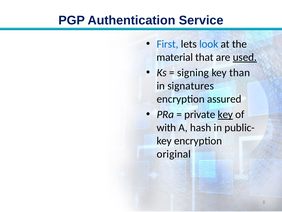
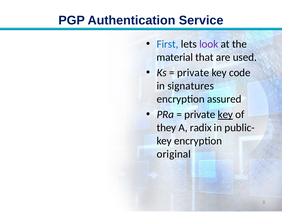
look colour: blue -> purple (209, 44)
used underline: present -> none (245, 57)
signing: signing -> private (193, 73)
than: than -> code (240, 73)
with: with -> they (166, 127)
hash: hash -> radix (201, 127)
